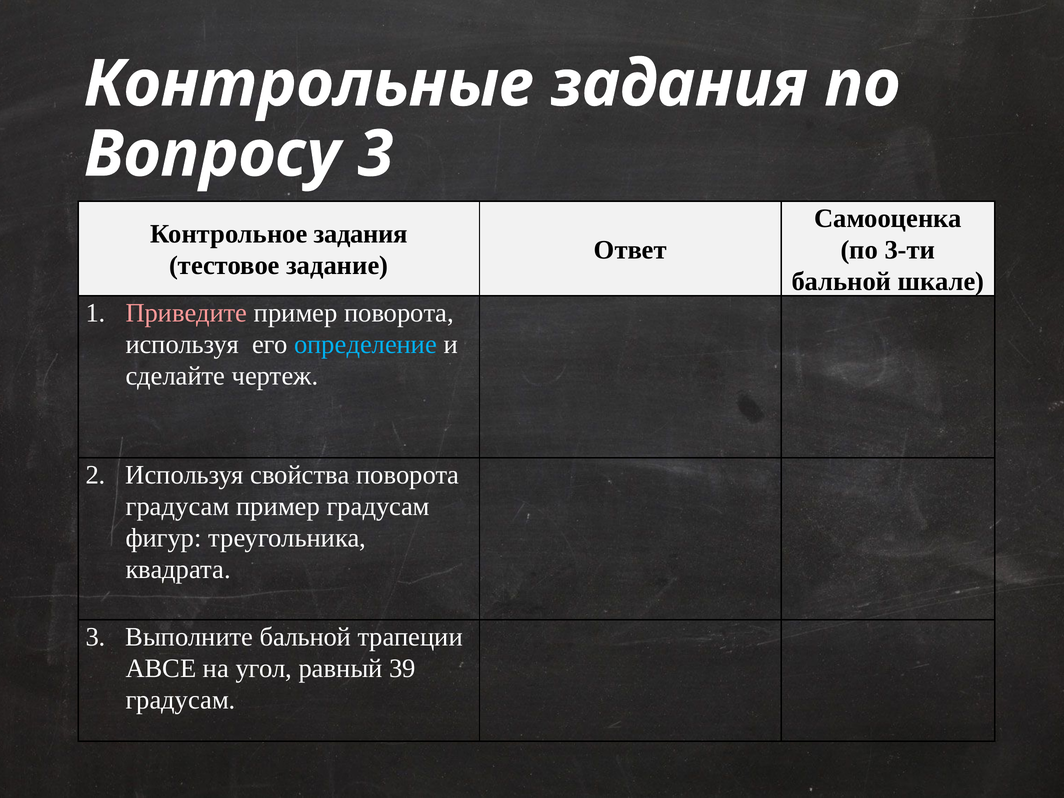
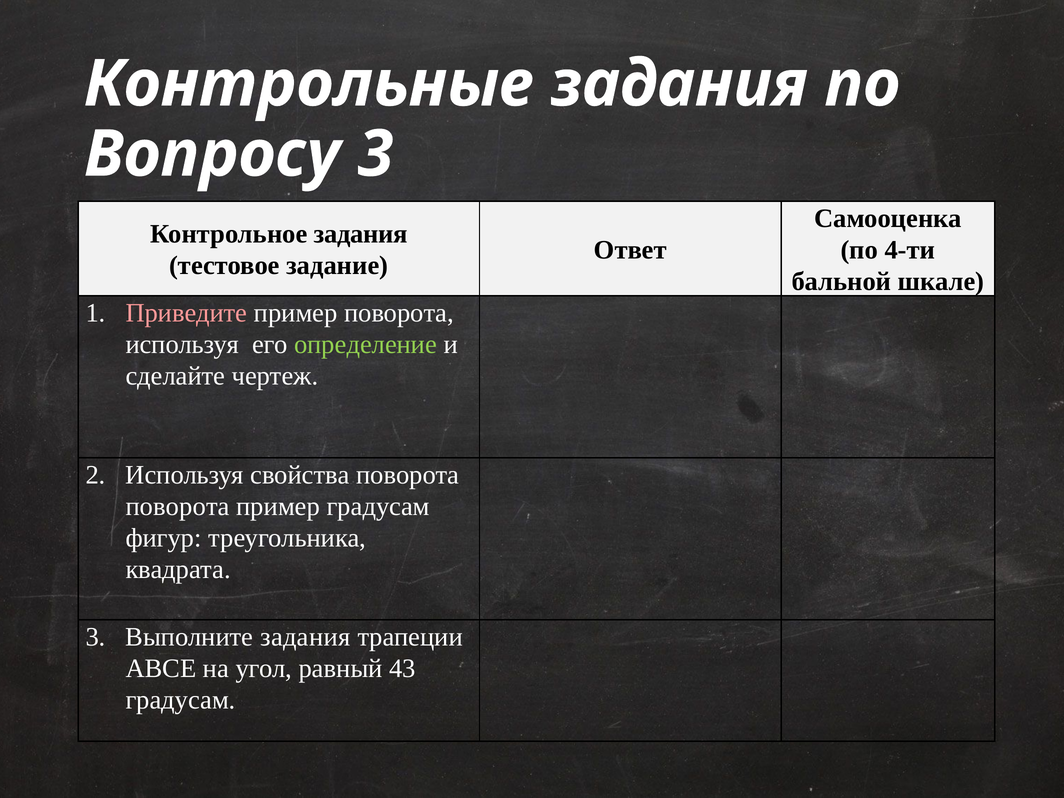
3-ти: 3-ти -> 4-ти (910, 250)
определение colour: light blue -> light green (365, 344)
градусам: градусам -> поворота (178, 506)
Выполните бальной: бальной -> задания (305, 637)
39: 39 -> 43 (402, 668)
